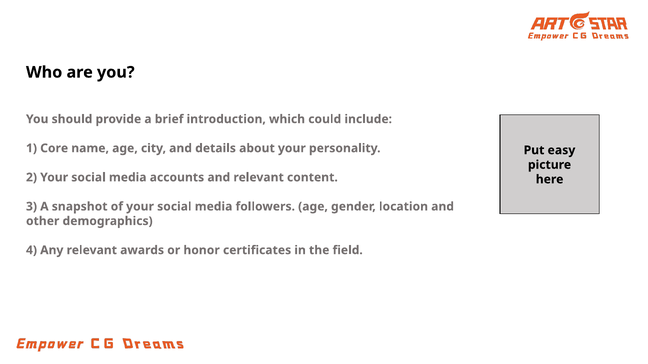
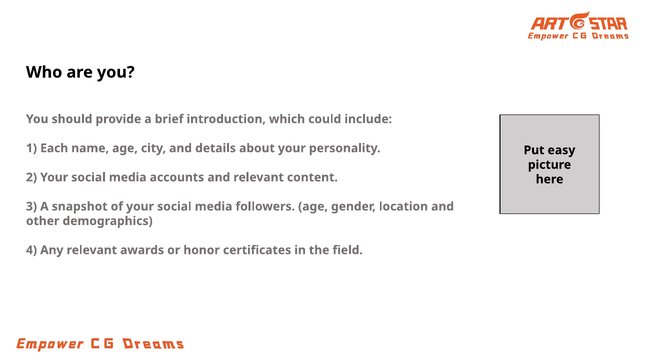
Core: Core -> Each (54, 148)
